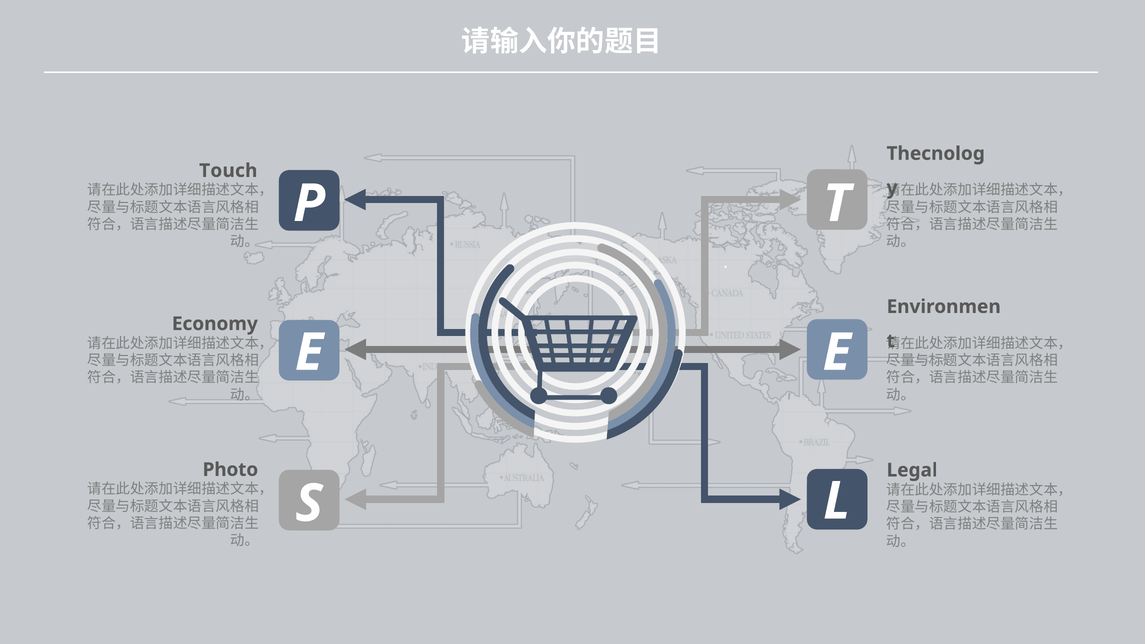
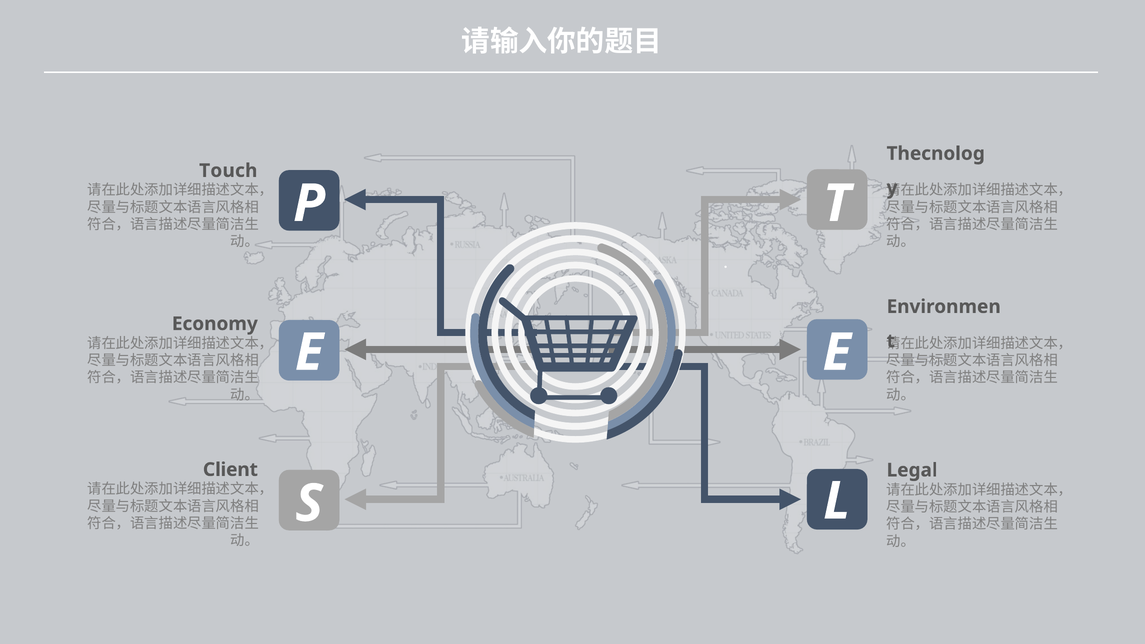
Photo: Photo -> Client (230, 470)
